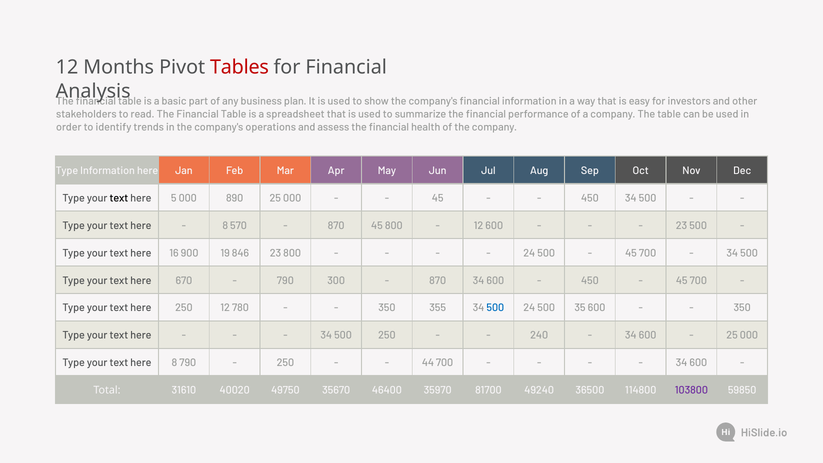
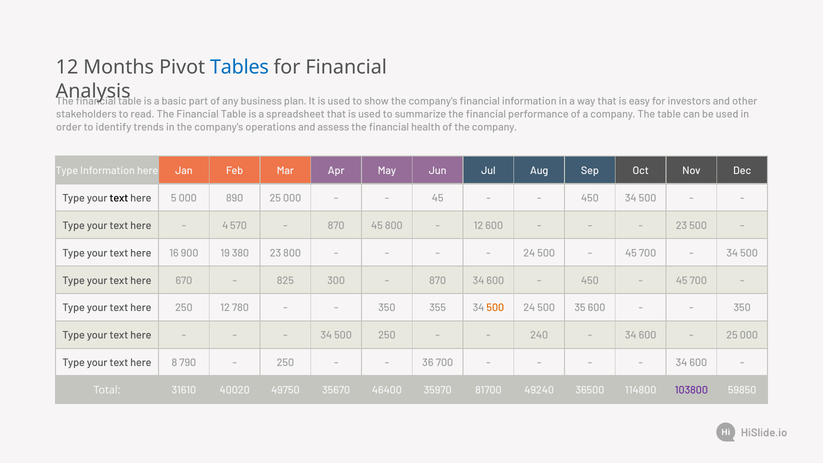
Tables colour: red -> blue (239, 67)
8: 8 -> 4 (225, 225)
846: 846 -> 380 (240, 253)
790: 790 -> 825 (285, 280)
500 colour: blue -> orange (495, 308)
44: 44 -> 36 (428, 363)
